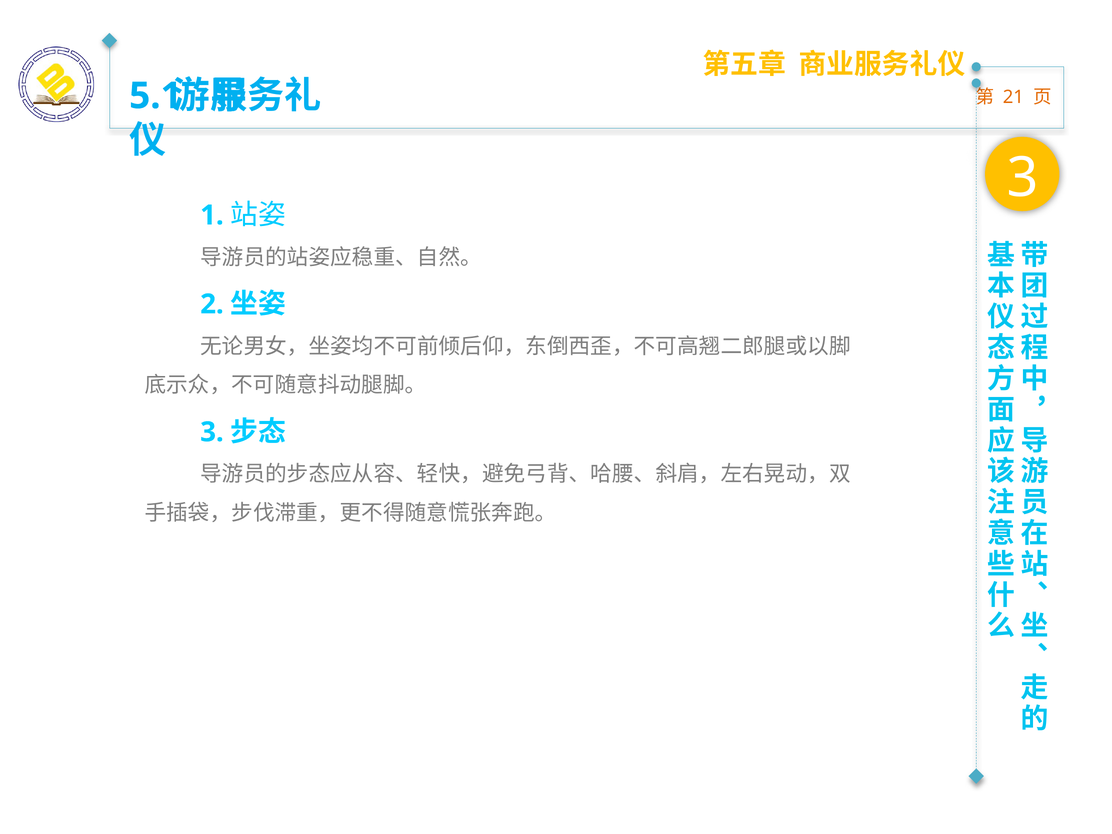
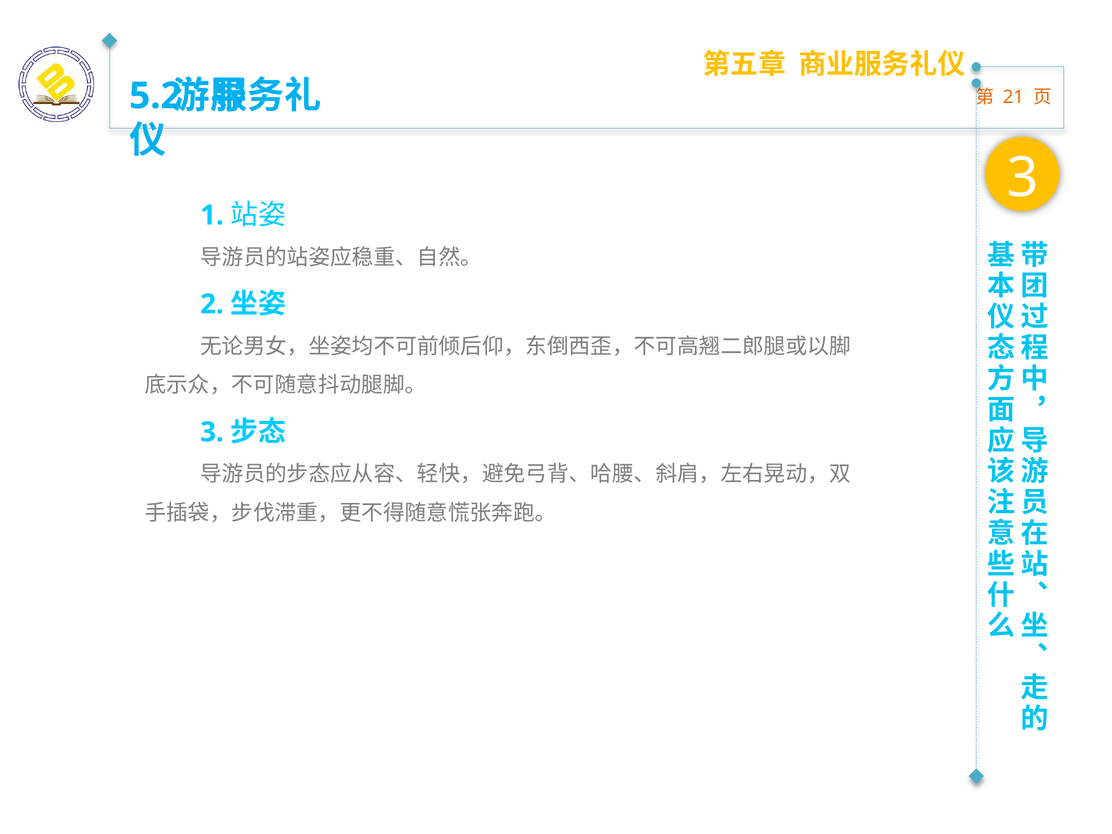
5.1: 5.1 -> 5.2 (155, 96)
